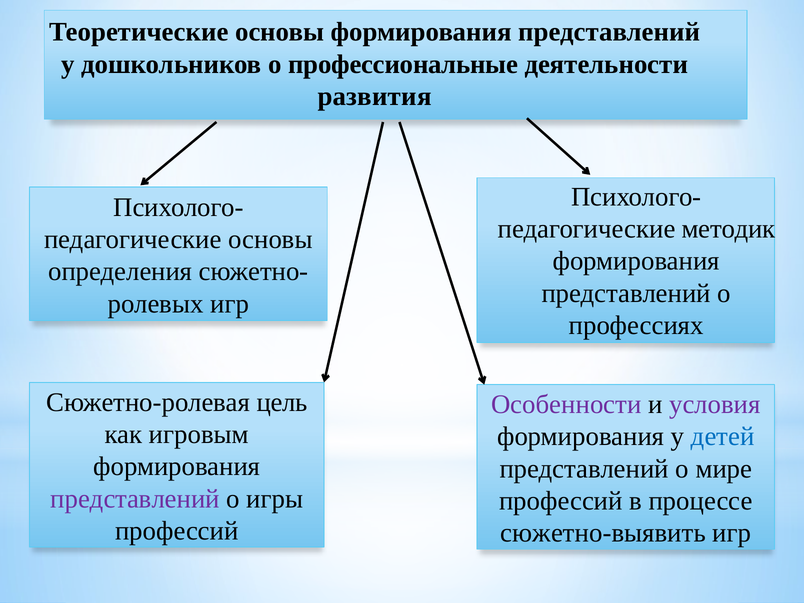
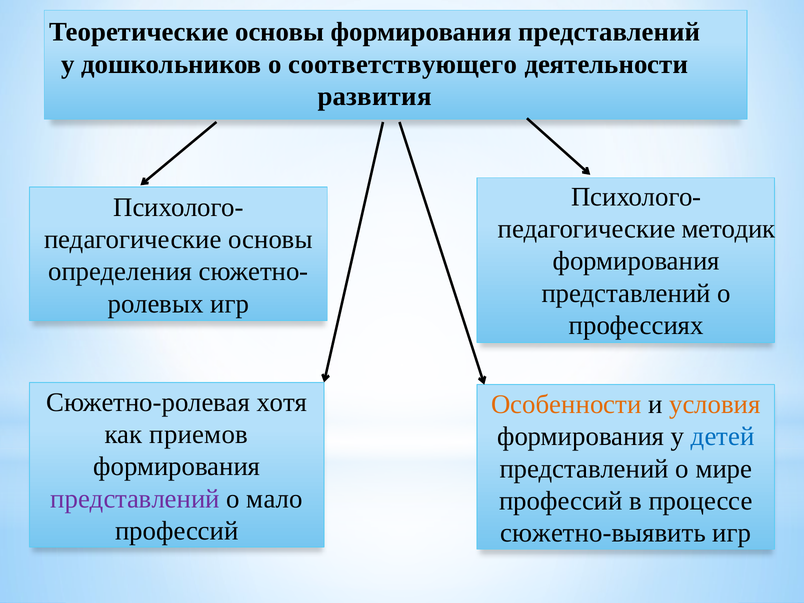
профессиональные: профессиональные -> соответствующего (403, 64)
цель: цель -> хотя (282, 402)
Особенности colour: purple -> orange (566, 404)
условия colour: purple -> orange (715, 404)
игровым: игровым -> приемов (199, 434)
игры: игры -> мало (275, 499)
